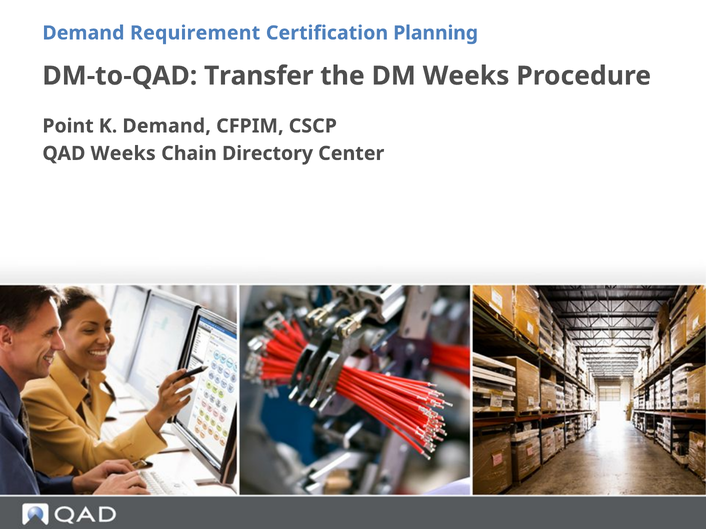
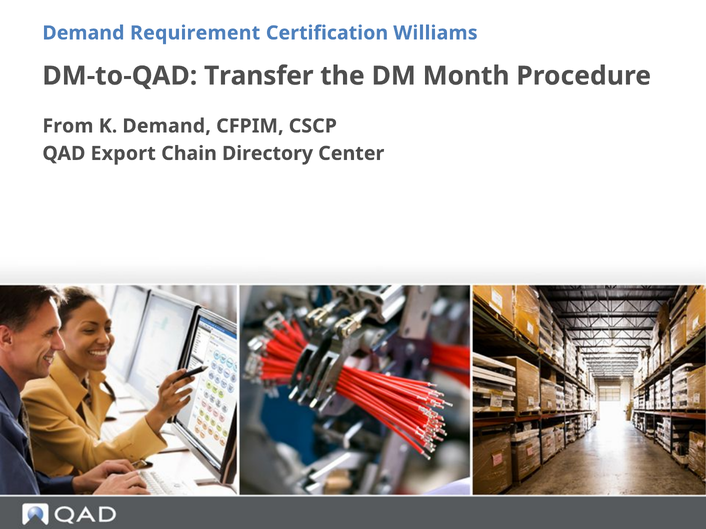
Planning: Planning -> Williams (435, 33)
DM Weeks: Weeks -> Month (466, 76)
Point: Point -> From (68, 126)
QAD Weeks: Weeks -> Export (123, 154)
